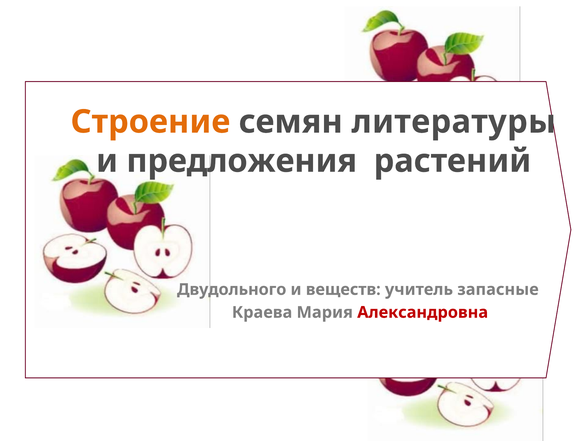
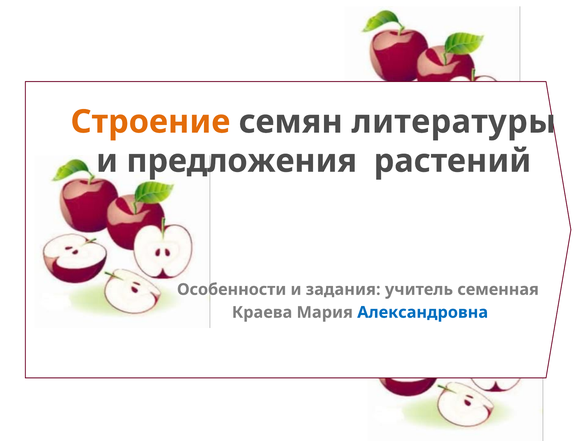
Двудольного: Двудольного -> Особенности (232, 289)
веществ: веществ -> задания (343, 289)
запасные: запасные -> семенная (498, 289)
Александровна colour: red -> blue (423, 312)
